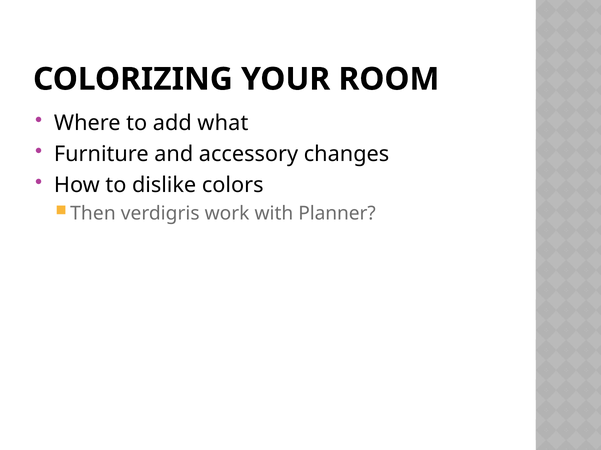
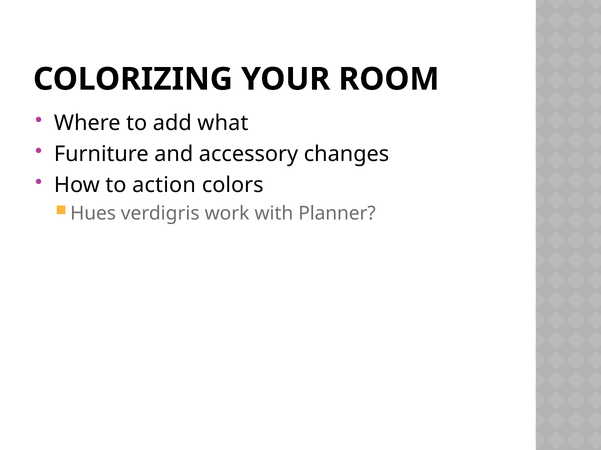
dislike: dislike -> action (164, 185)
Then: Then -> Hues (93, 214)
